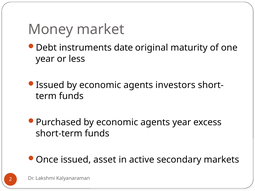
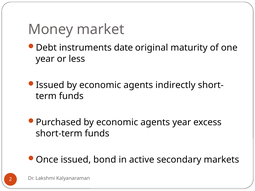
investors: investors -> indirectly (175, 85)
asset: asset -> bond (105, 160)
